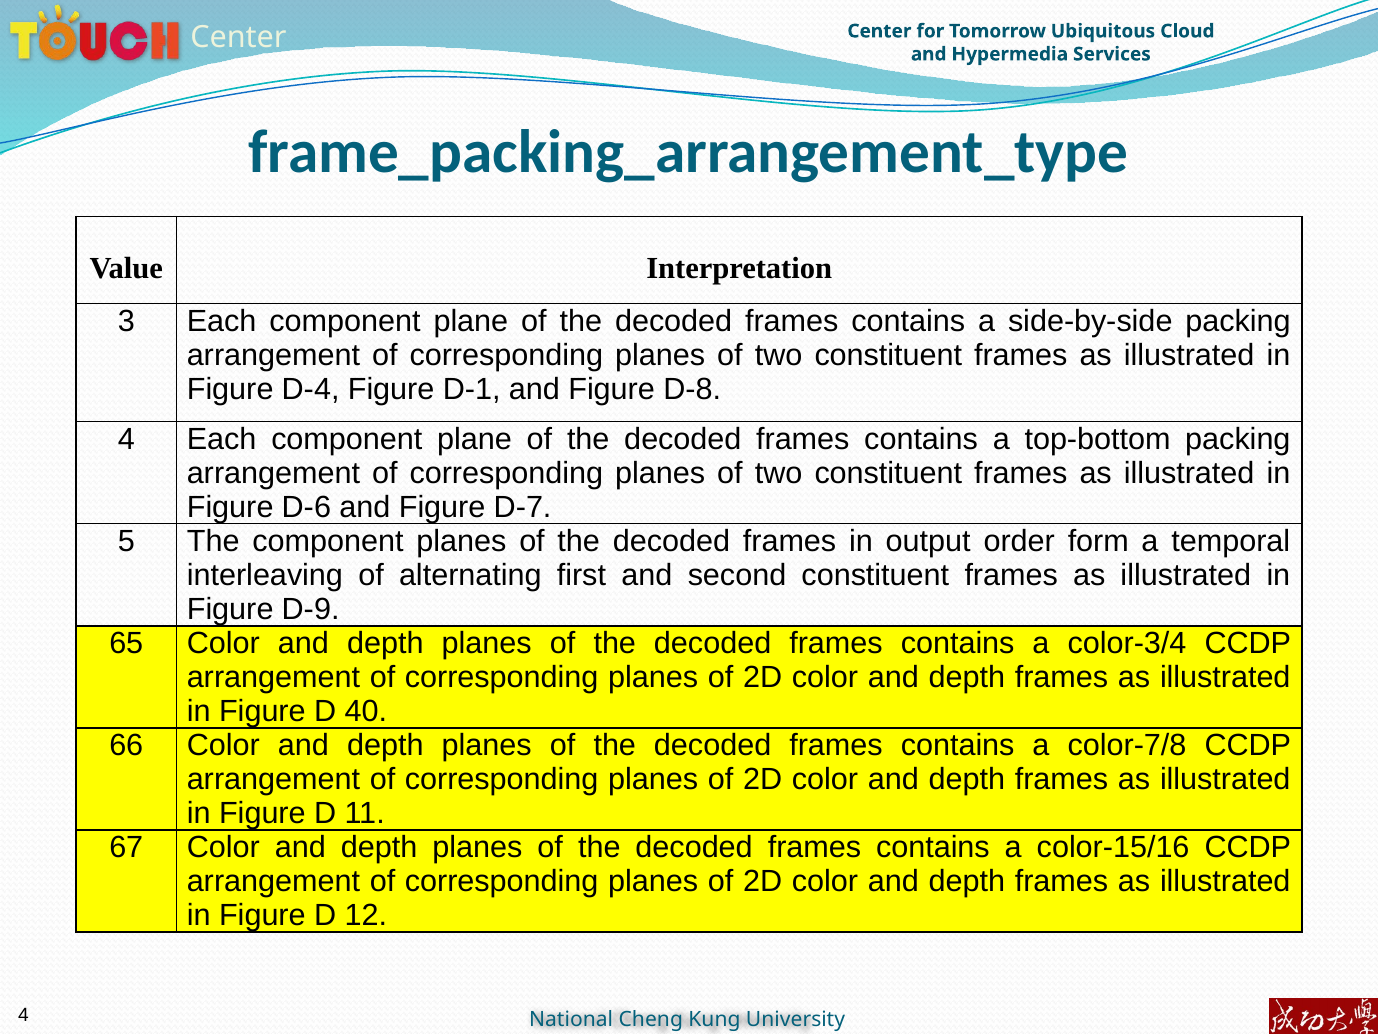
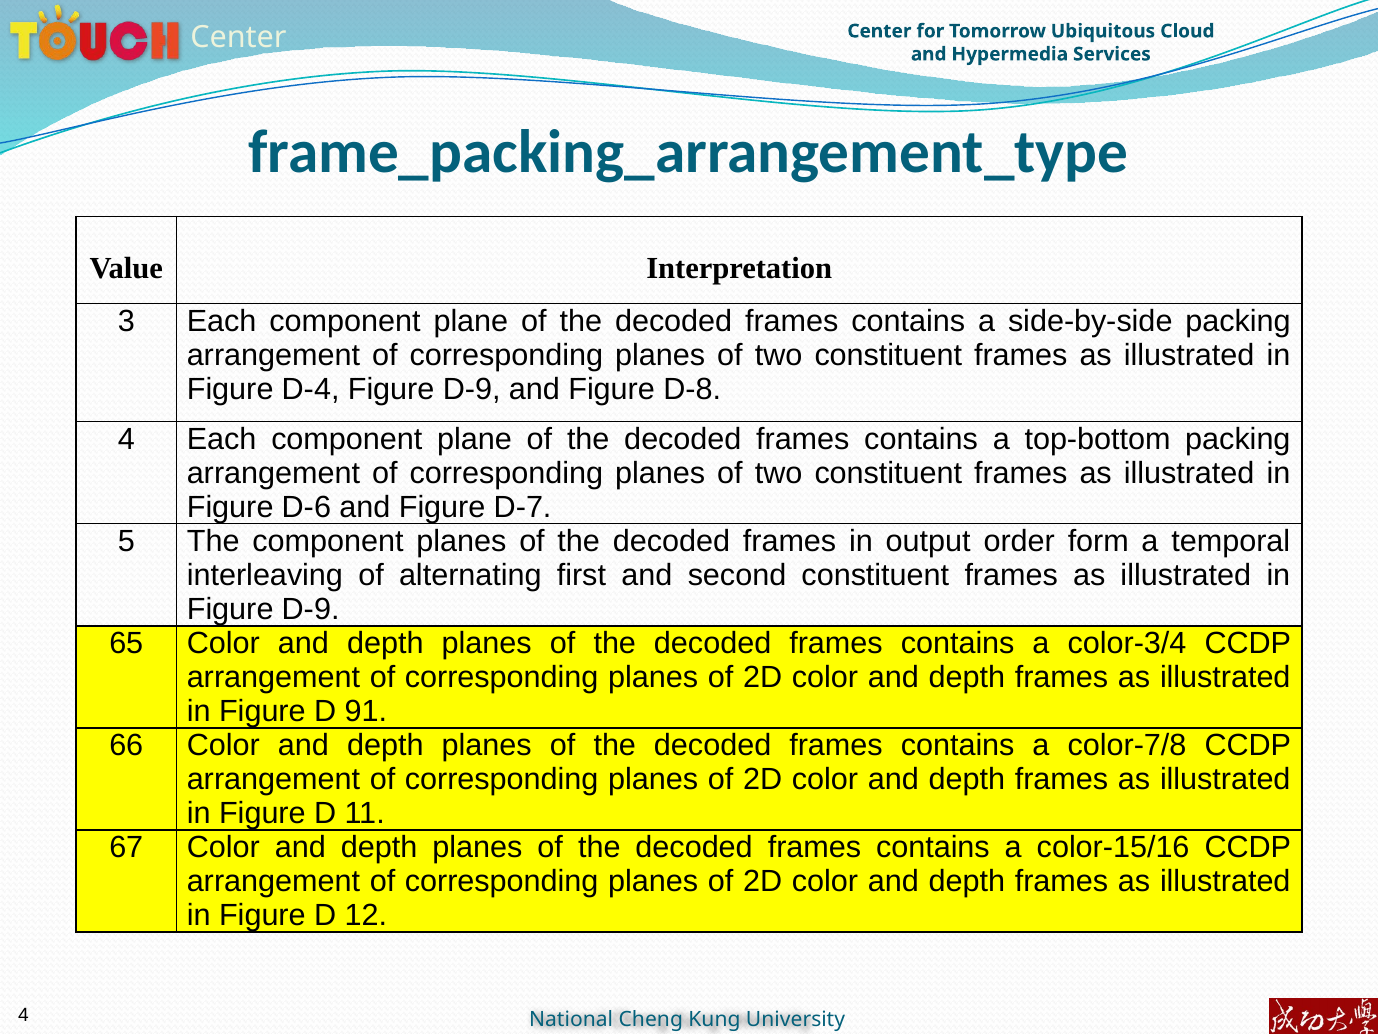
D‑4 Figure D‑1: D‑1 -> D‑9 (472, 389)
40: 40 -> 91 (366, 711)
